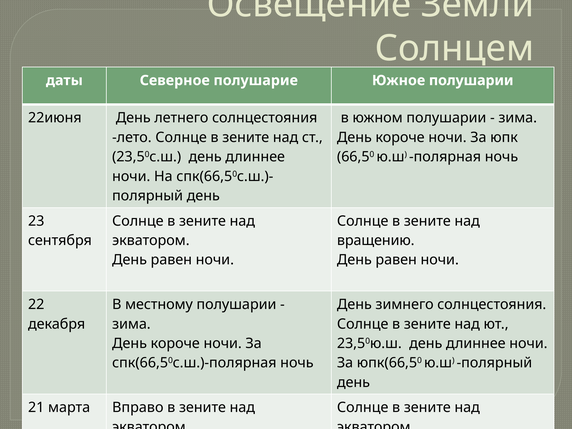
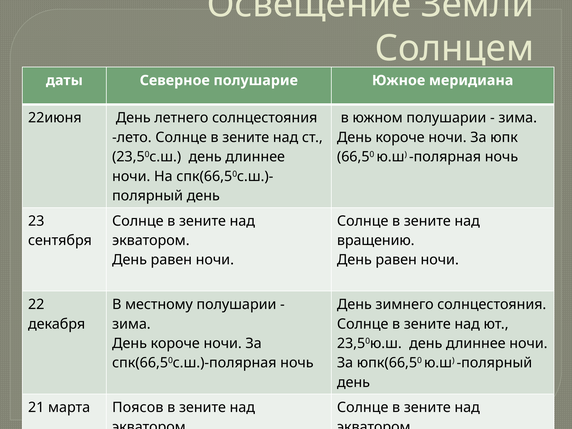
Южное полушарии: полушарии -> меридиана (471, 80)
Вправо: Вправо -> Поясов (138, 408)
